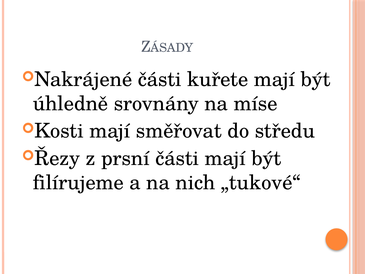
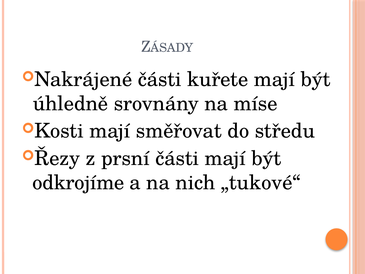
filírujeme: filírujeme -> odkrojíme (78, 183)
